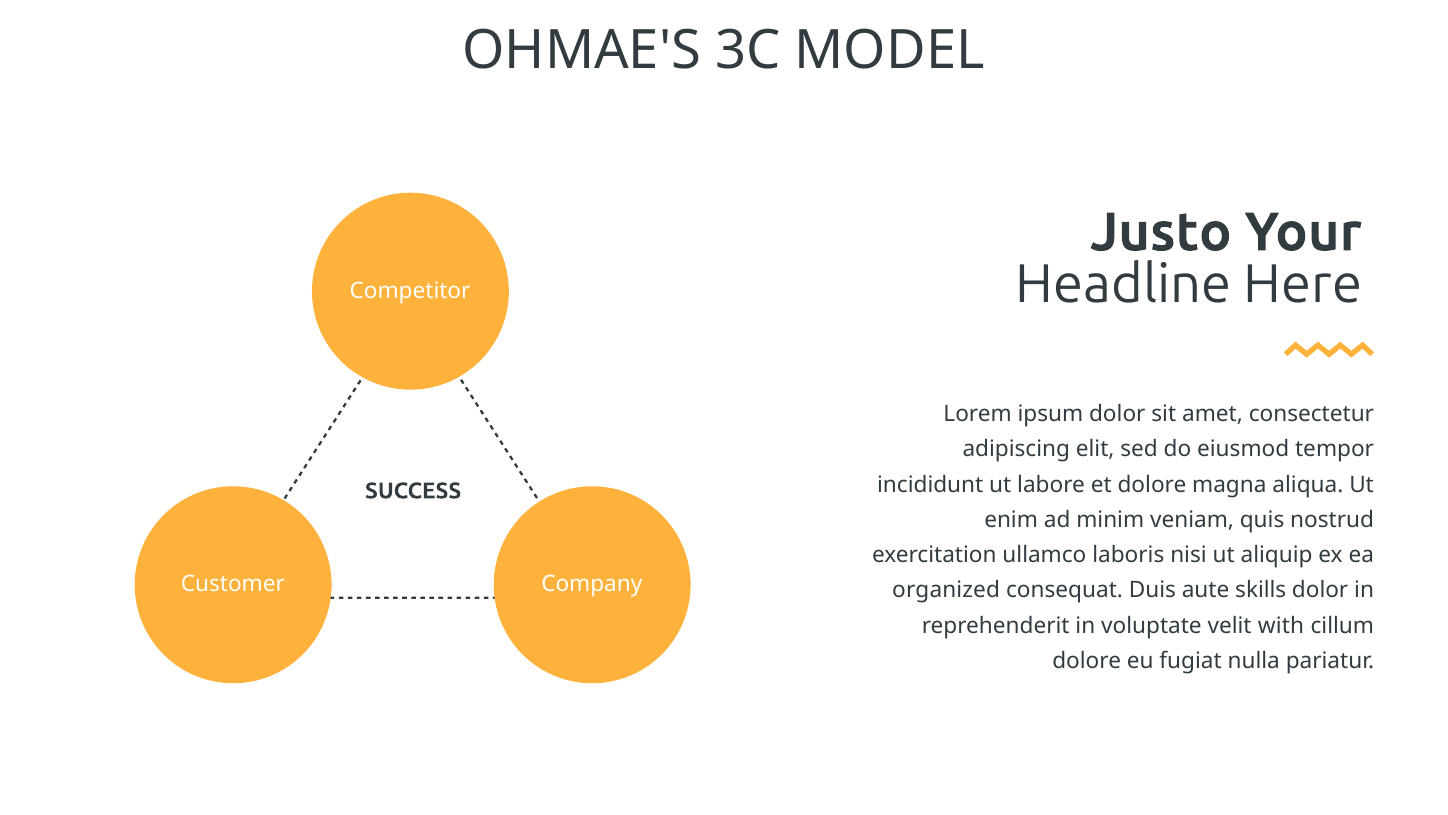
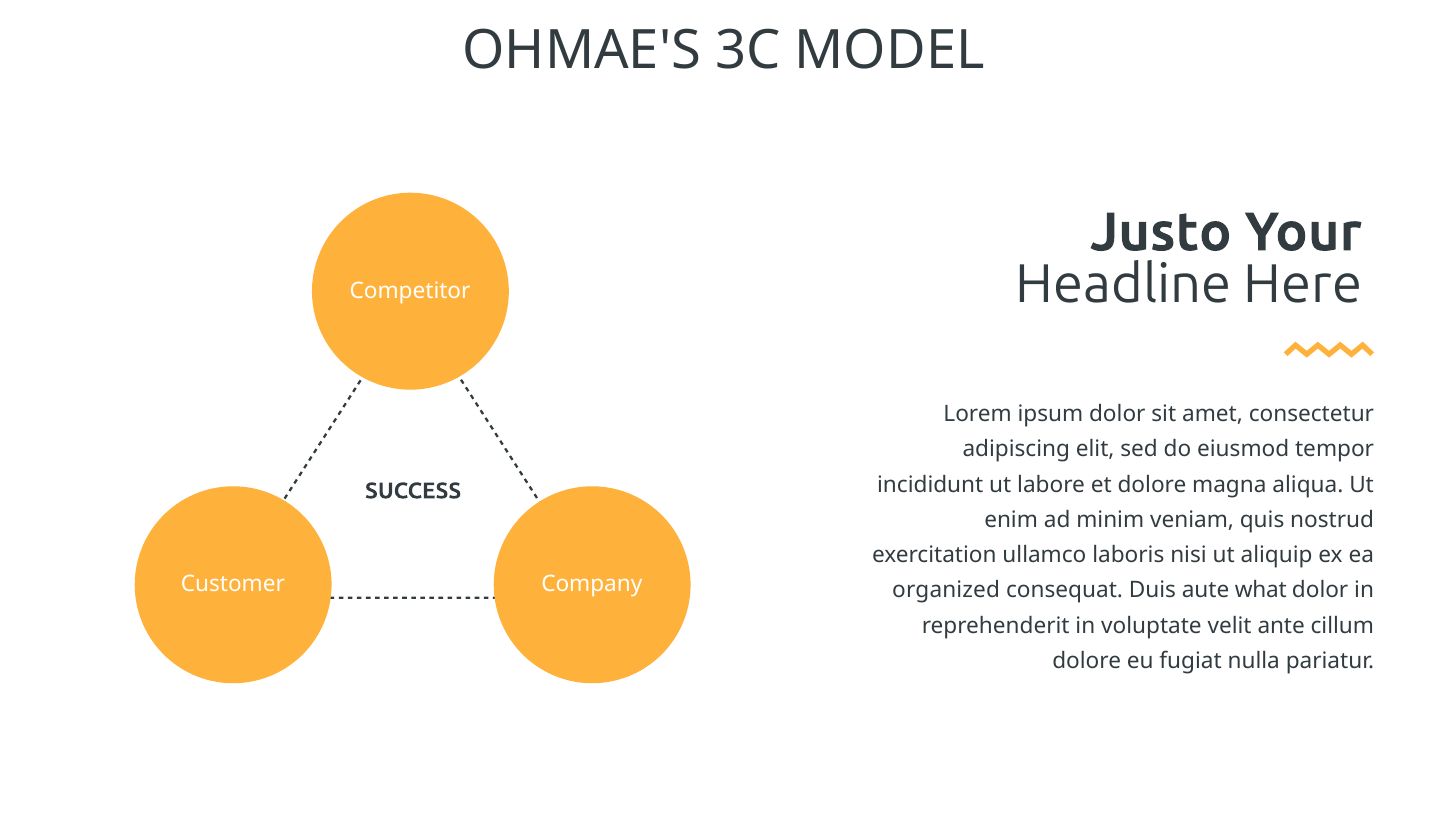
skills: skills -> what (1261, 590)
with: with -> ante (1281, 625)
